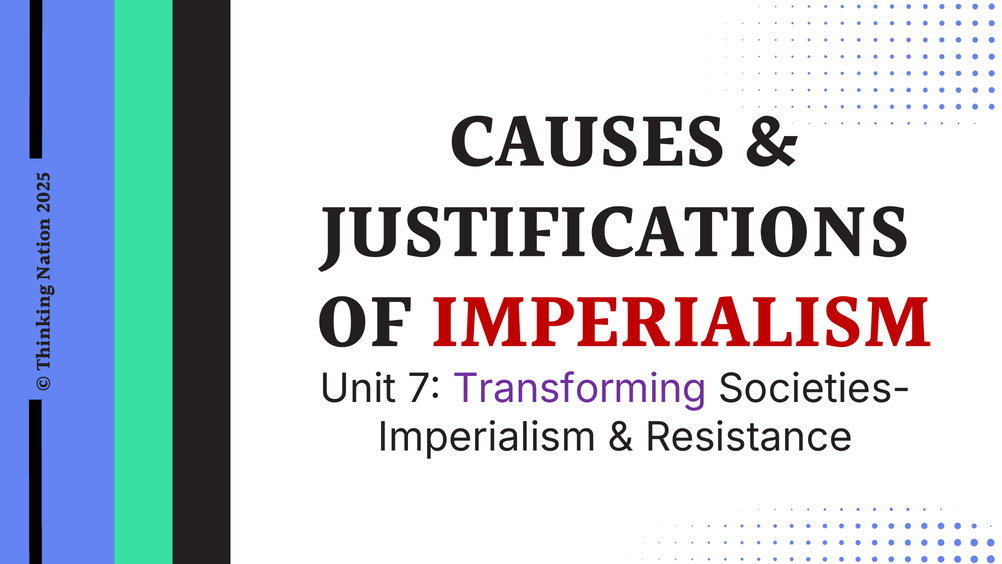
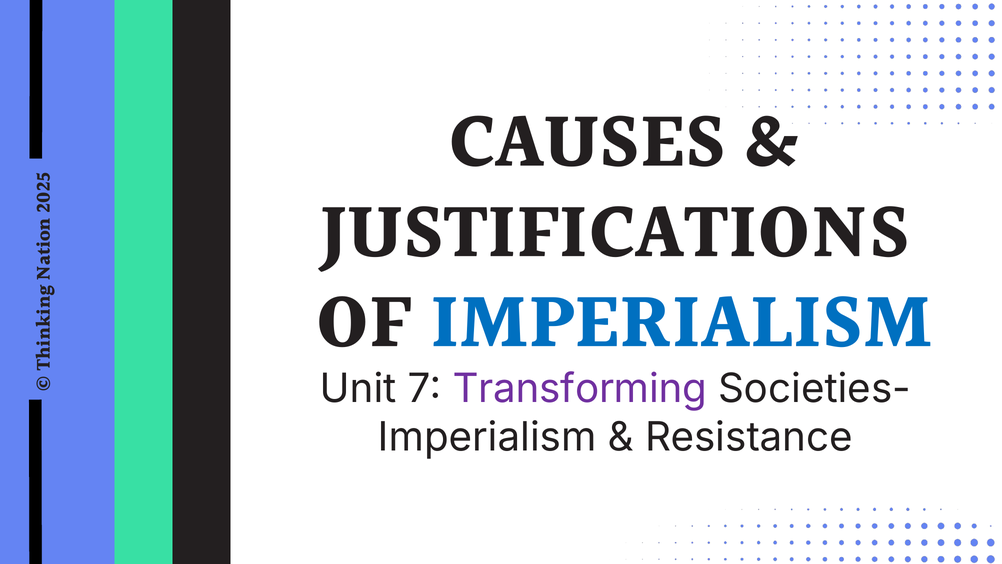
IMPERIALISM colour: red -> blue (682, 325)
